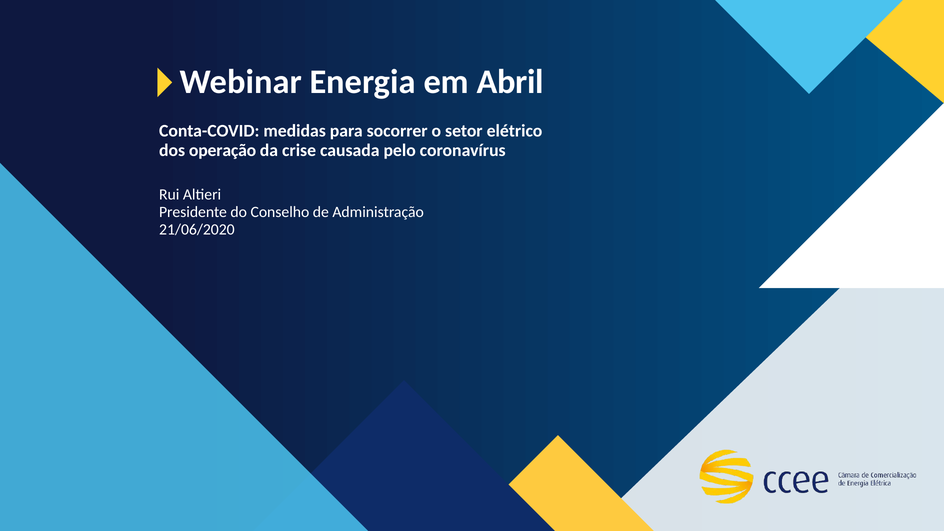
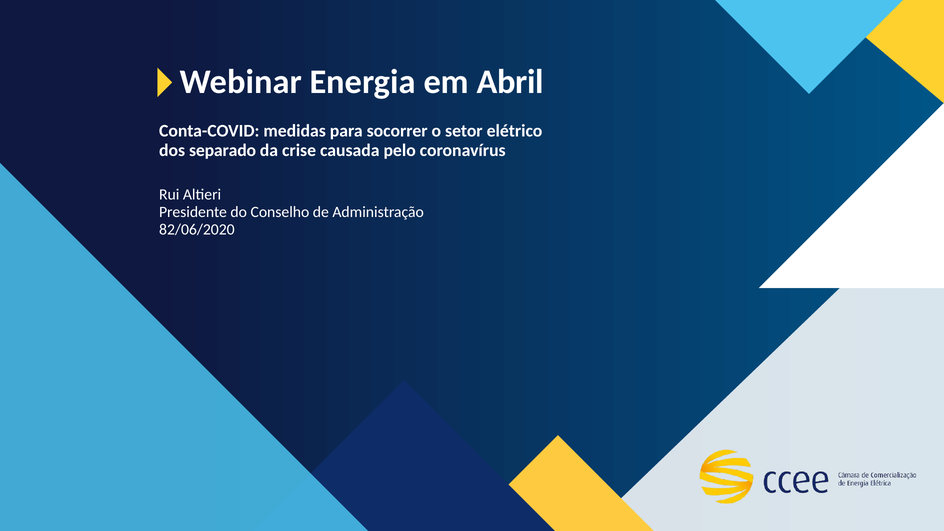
operação: operação -> separado (223, 150)
21/06/2020: 21/06/2020 -> 82/06/2020 (197, 229)
